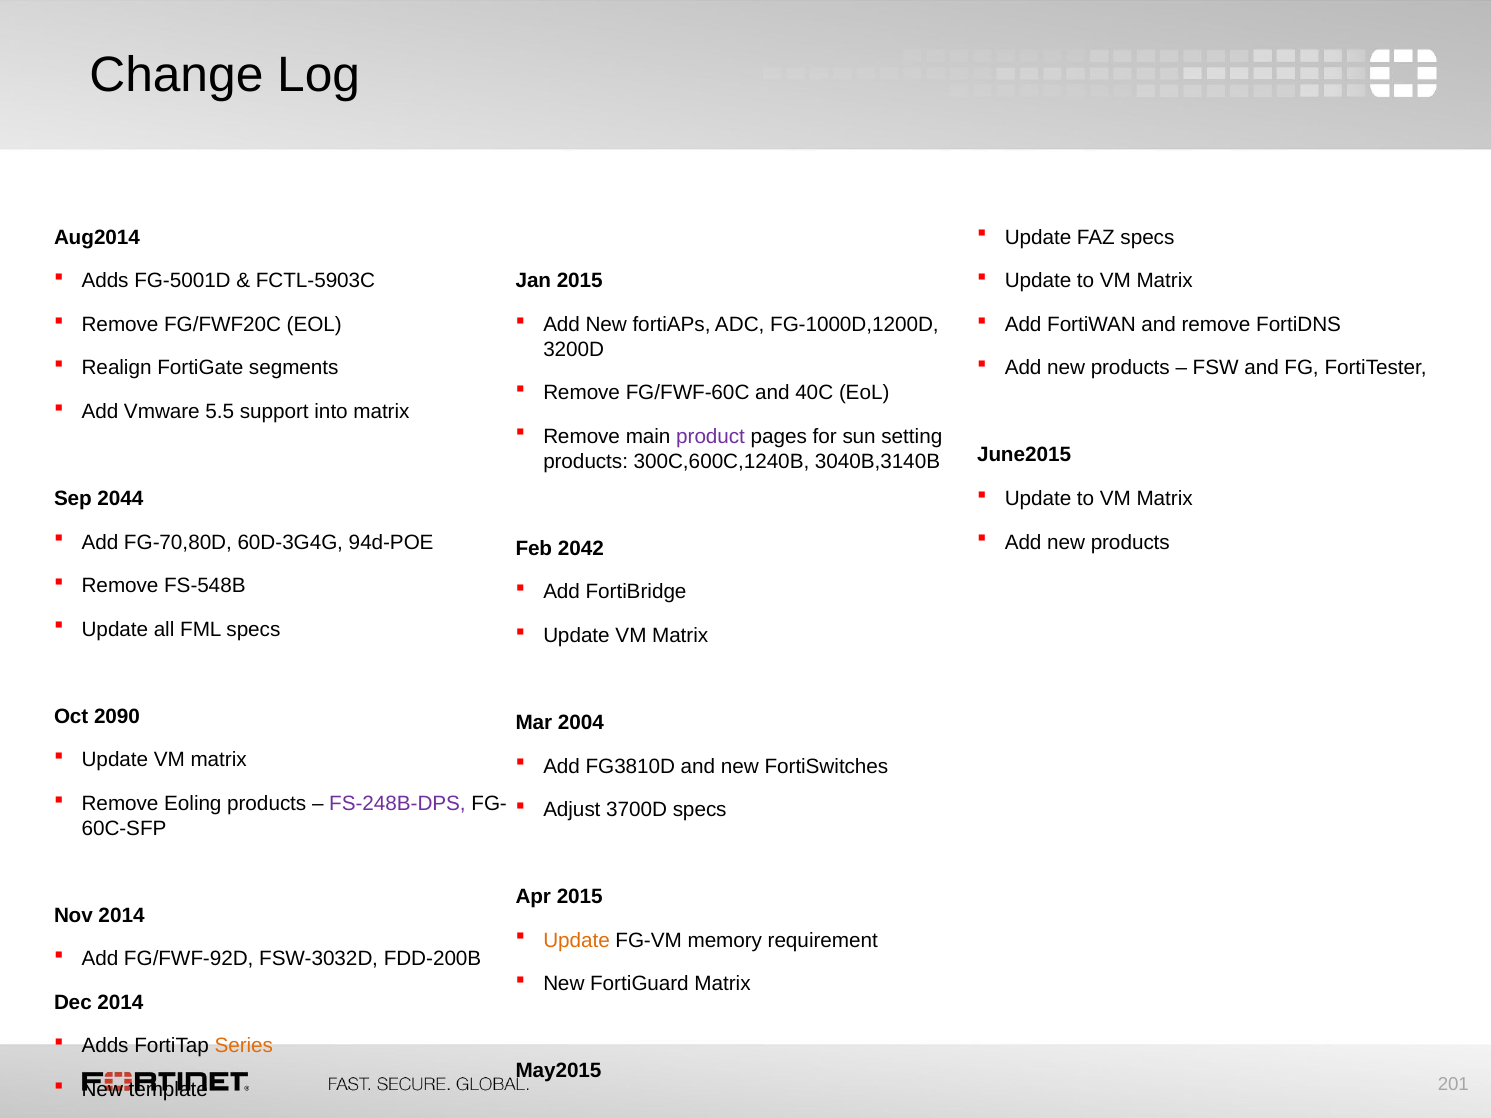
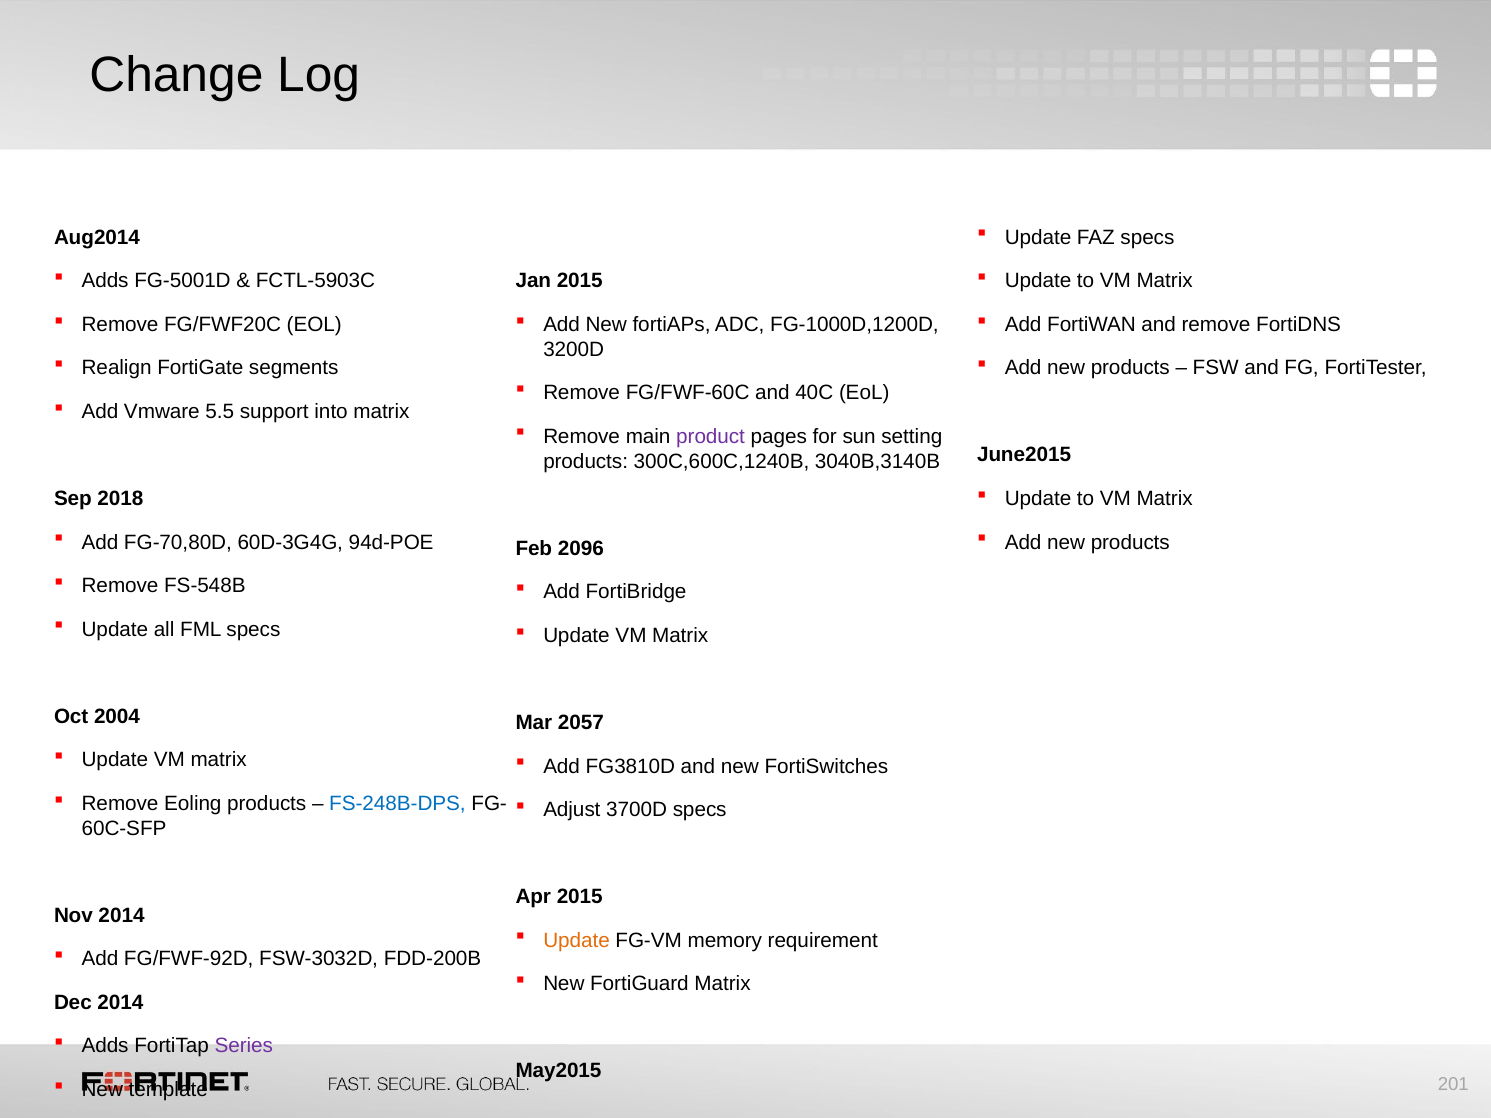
2044: 2044 -> 2018 (120, 499)
2042: 2042 -> 2096 (581, 549)
2090: 2090 -> 2004 (117, 717)
2004: 2004 -> 2057 (581, 723)
FS-248B-DPS colour: purple -> blue (397, 804)
Series colour: orange -> purple (244, 1046)
